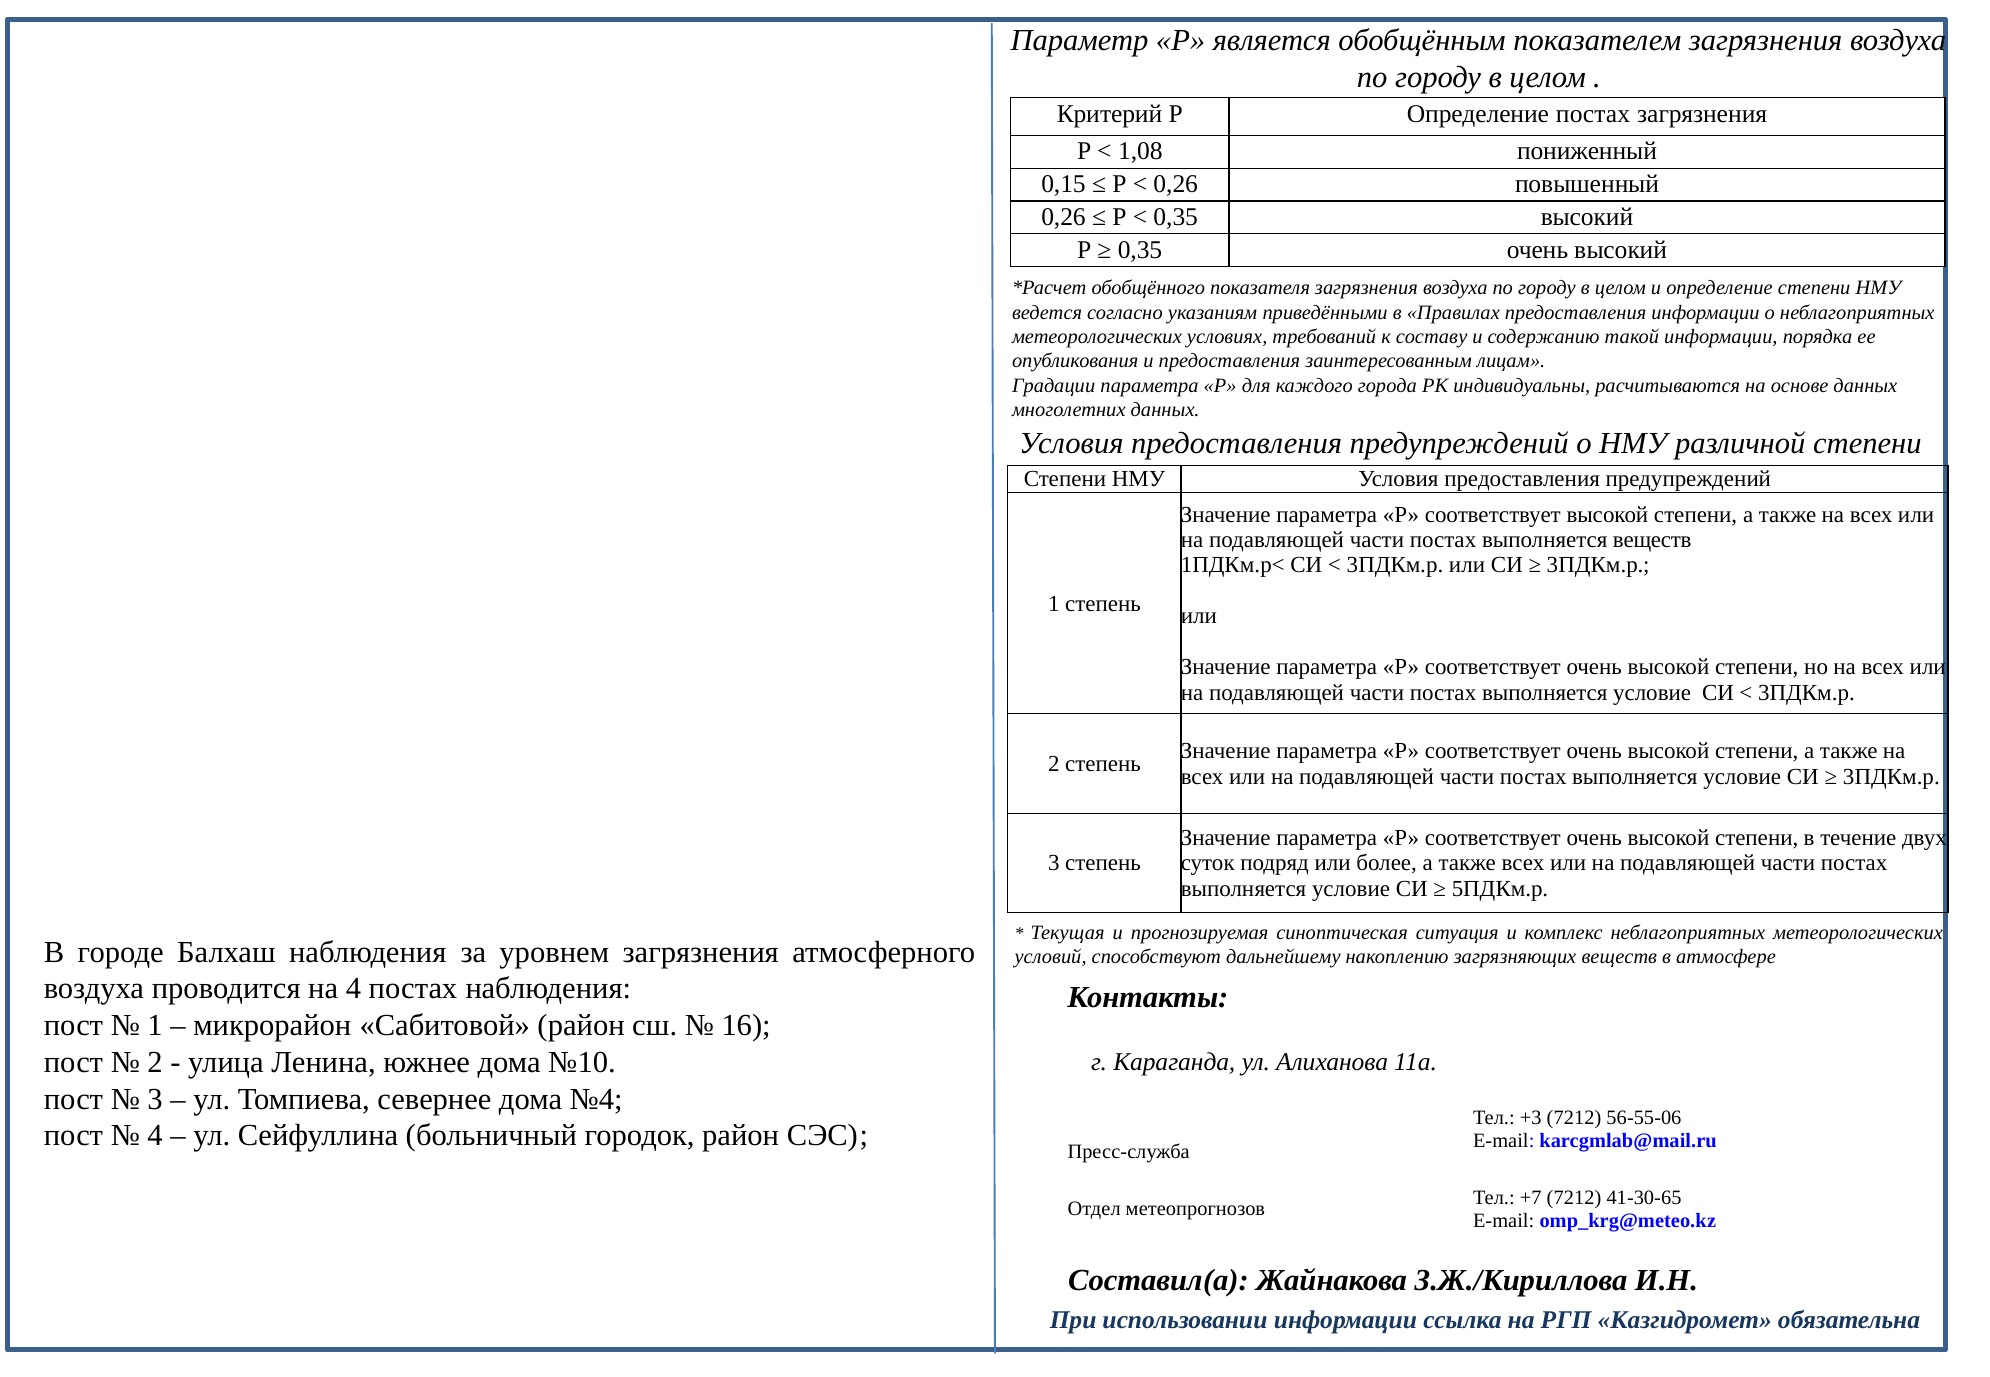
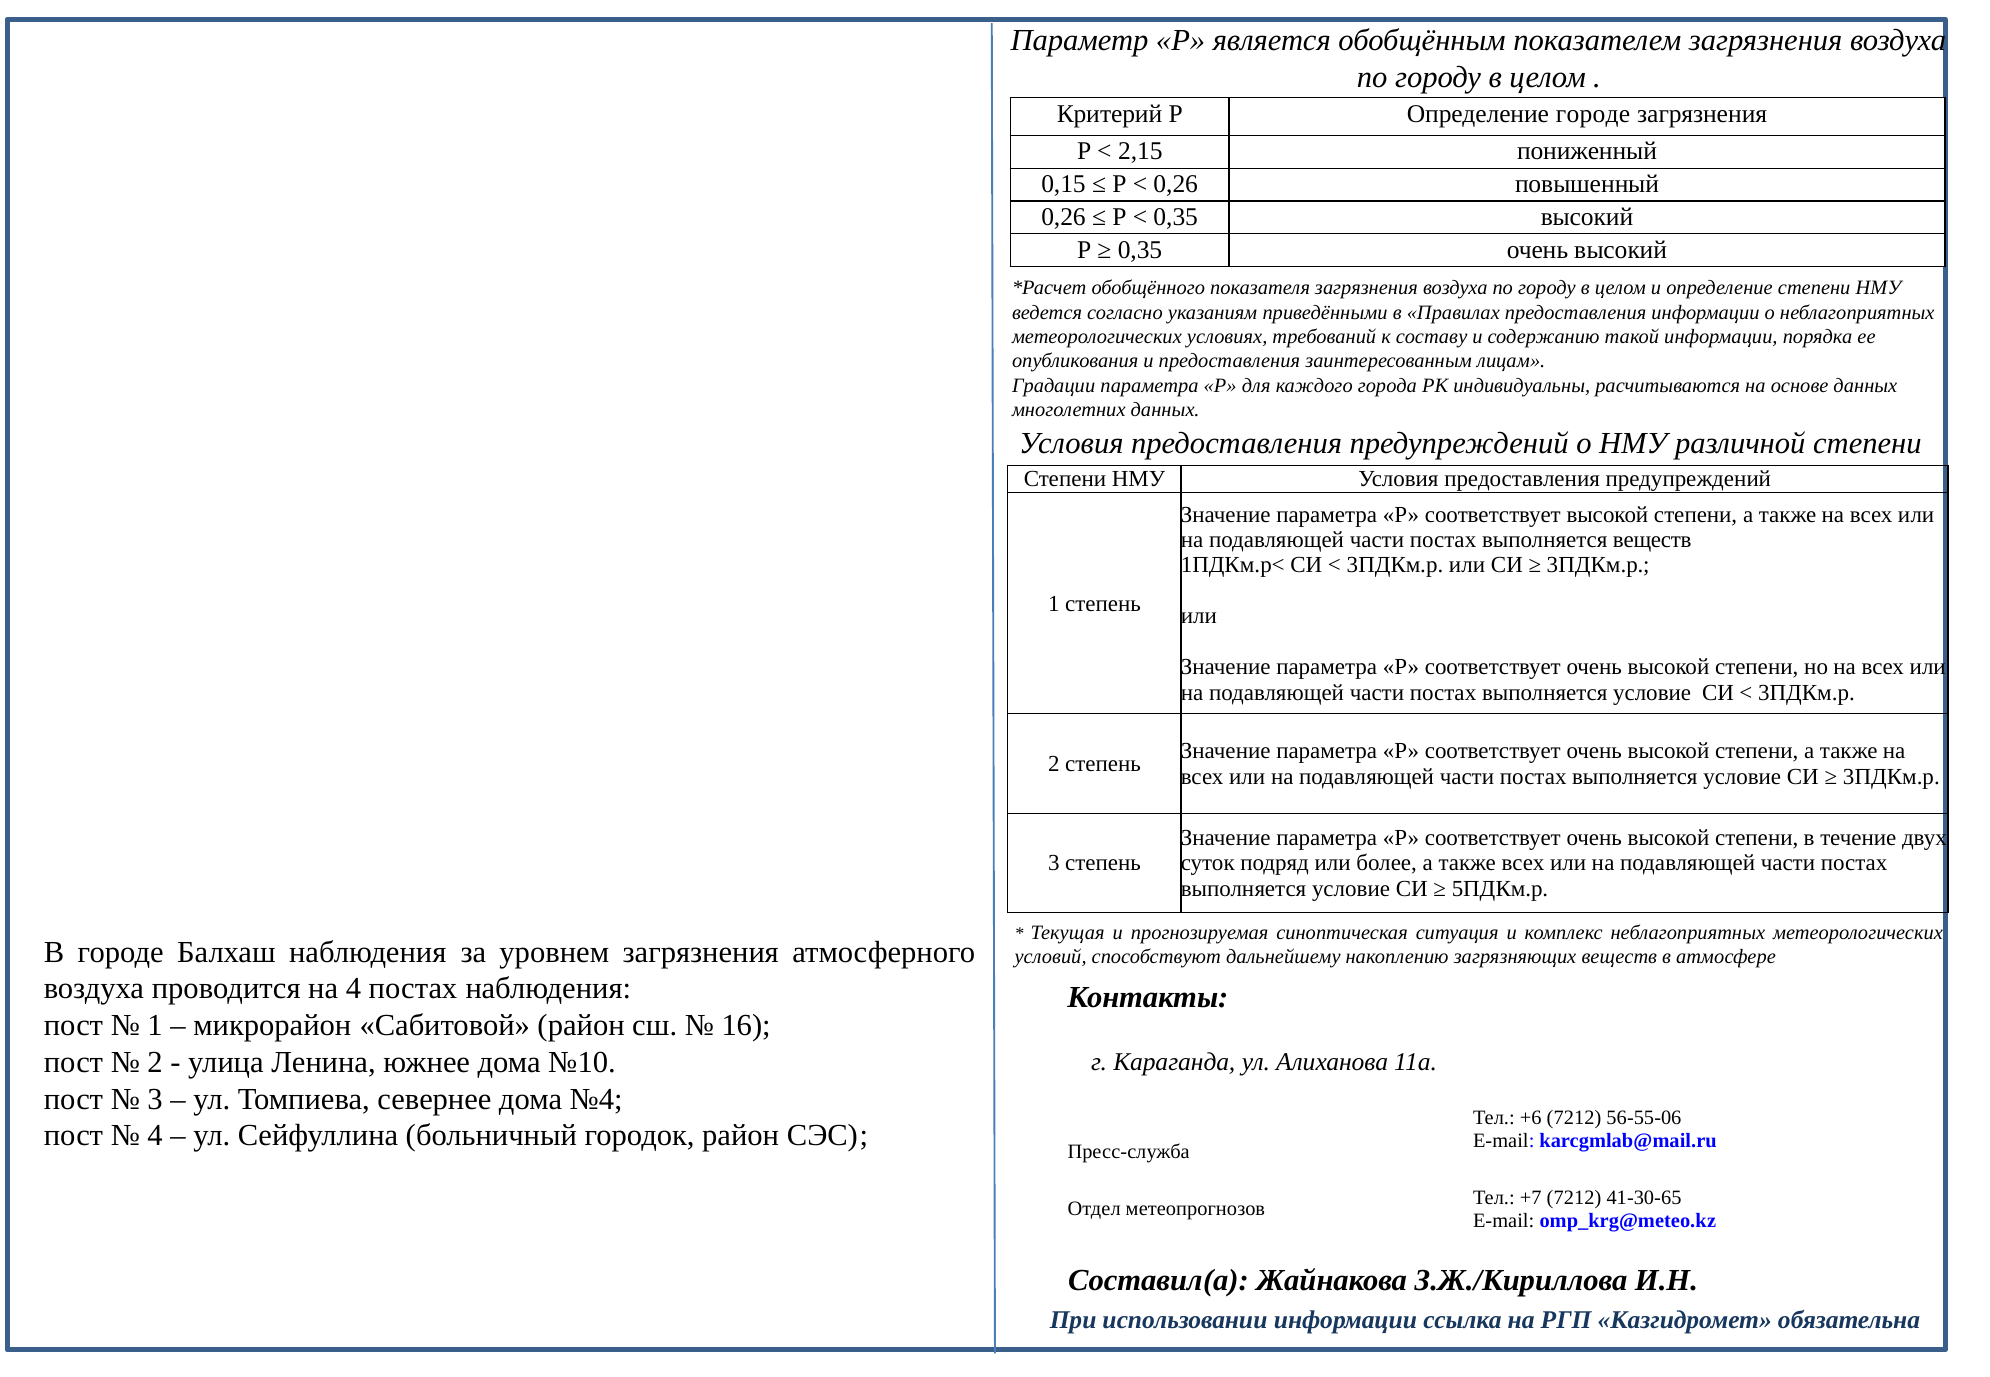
Определение постах: постах -> городе (1593, 114)
1,08: 1,08 -> 2,15 (1140, 152)
+3: +3 -> +6 (1531, 1119)
